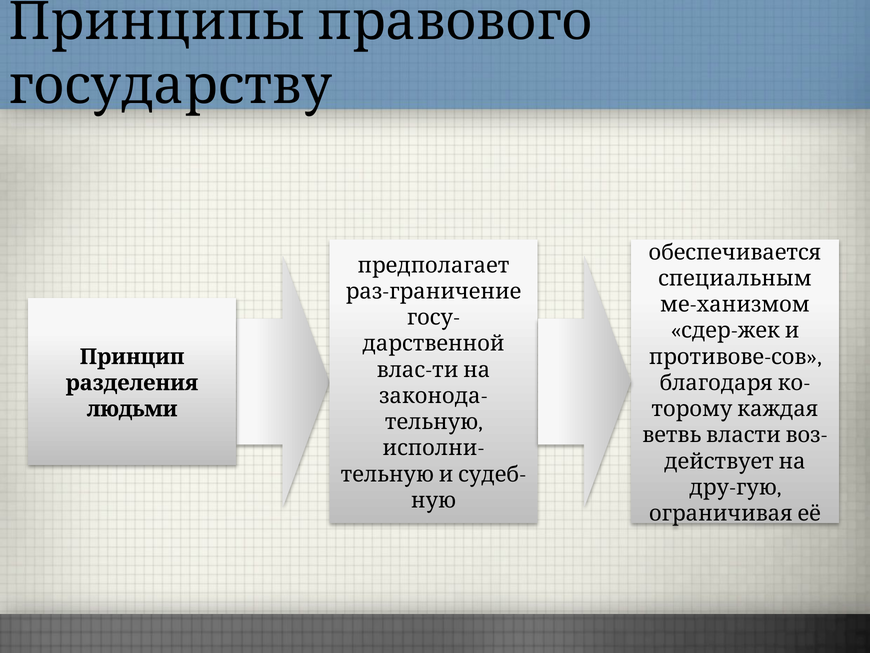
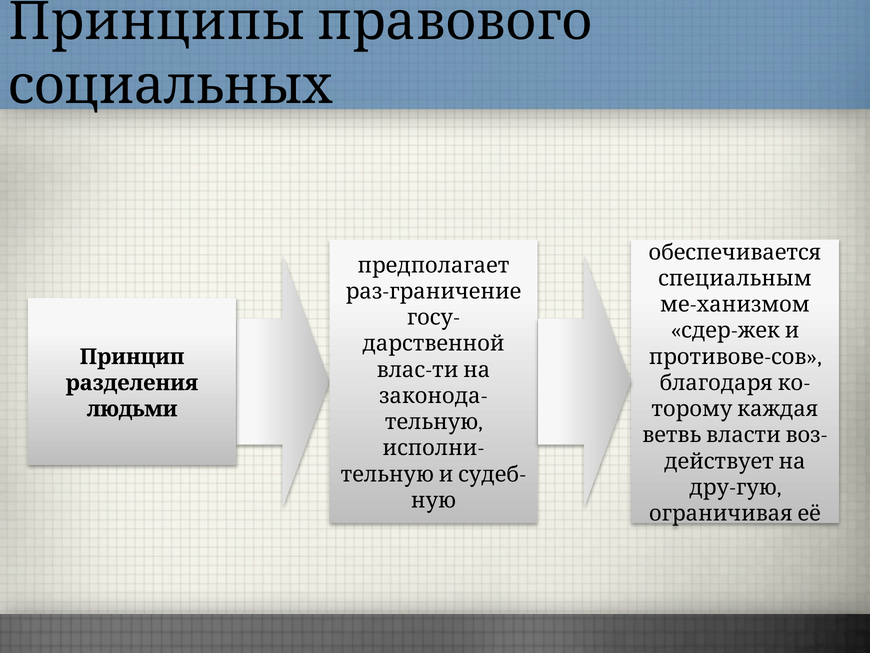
государству: государству -> социальных (171, 86)
